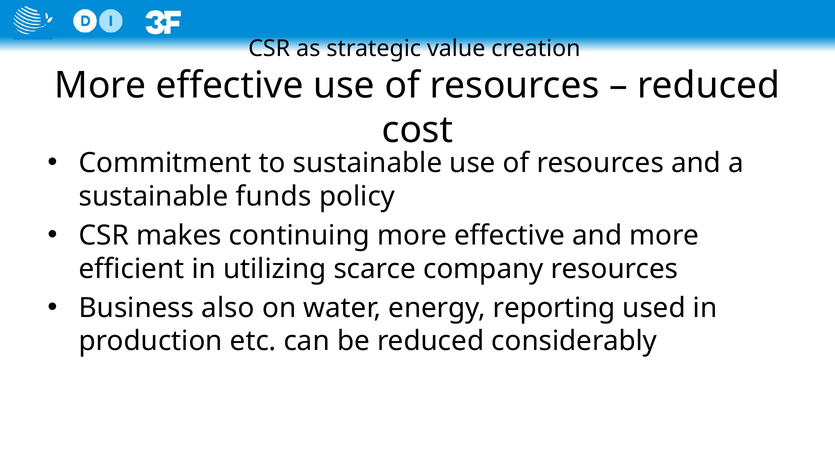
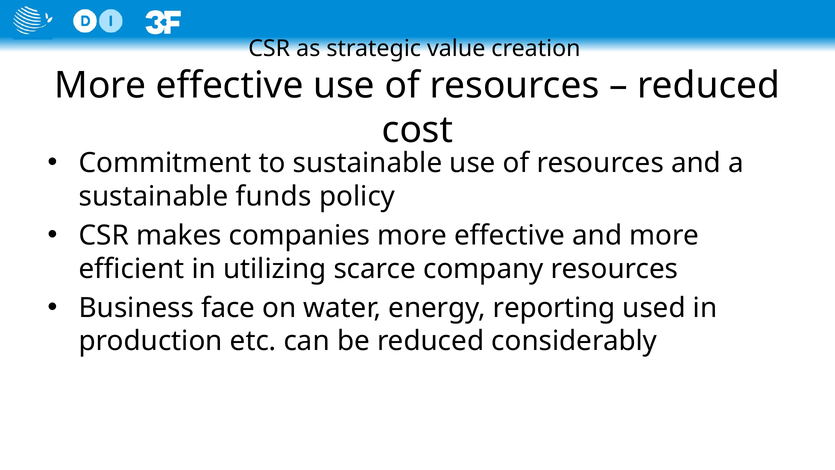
continuing: continuing -> companies (300, 235)
also: also -> face (228, 308)
